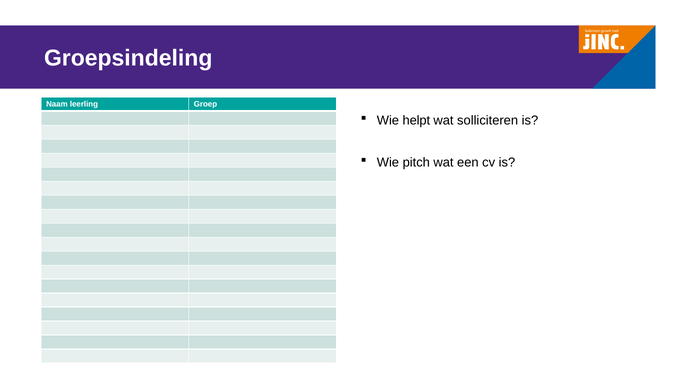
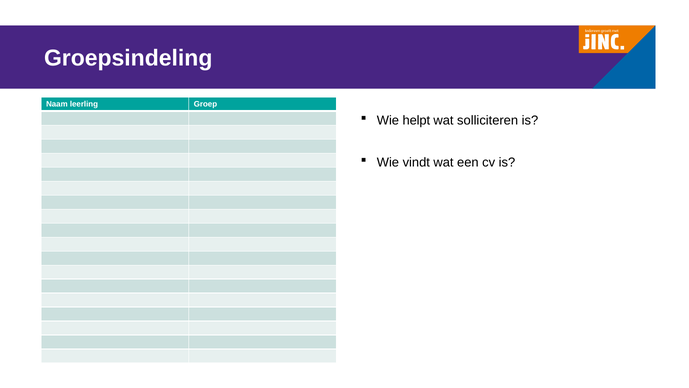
pitch: pitch -> vindt (416, 162)
